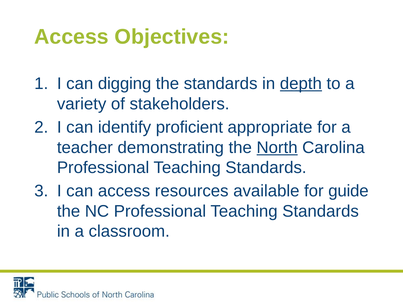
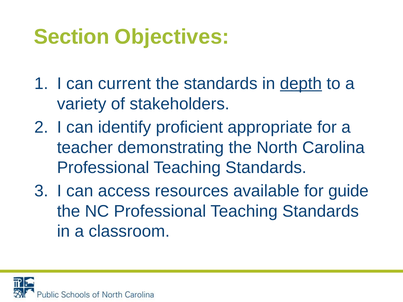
Access: Access -> Section (72, 37)
digging: digging -> current (124, 84)
North underline: present -> none (277, 148)
